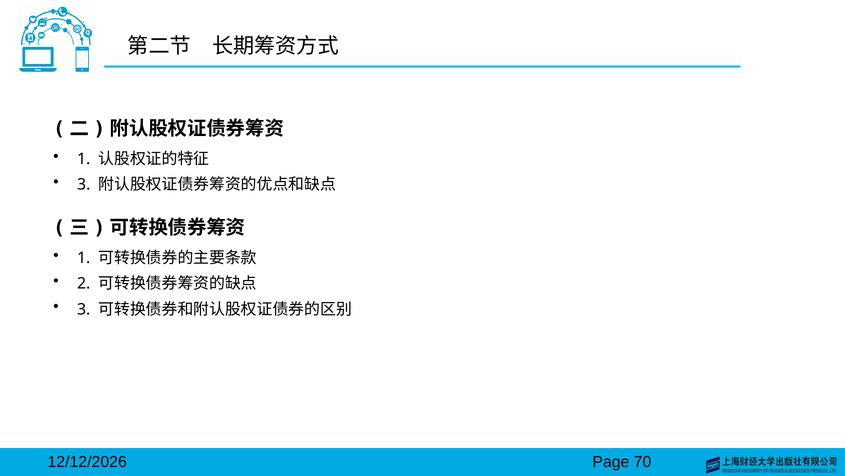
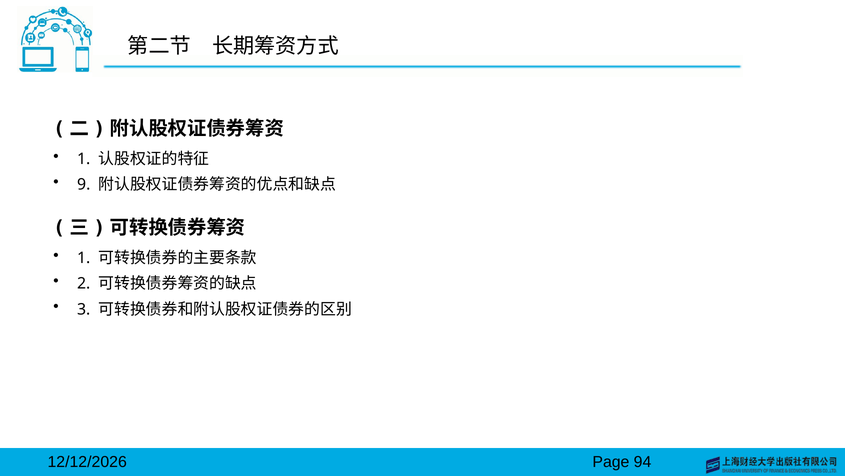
3: 3 -> 9 (84, 184)
70: 70 -> 94 (643, 461)
